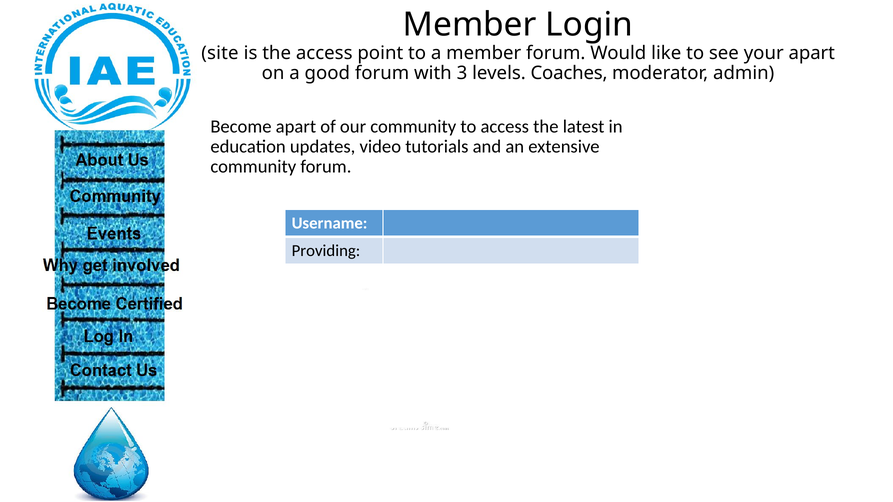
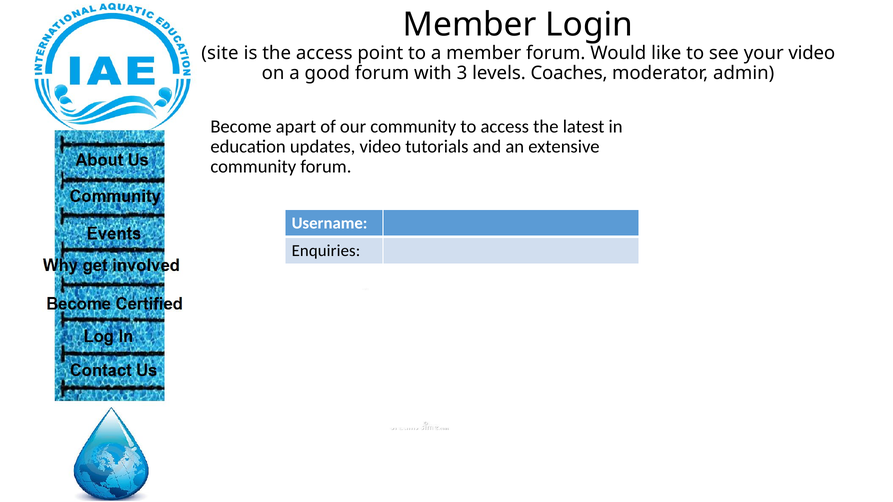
your apart: apart -> video (812, 53)
Providing: Providing -> Enquiries (326, 251)
